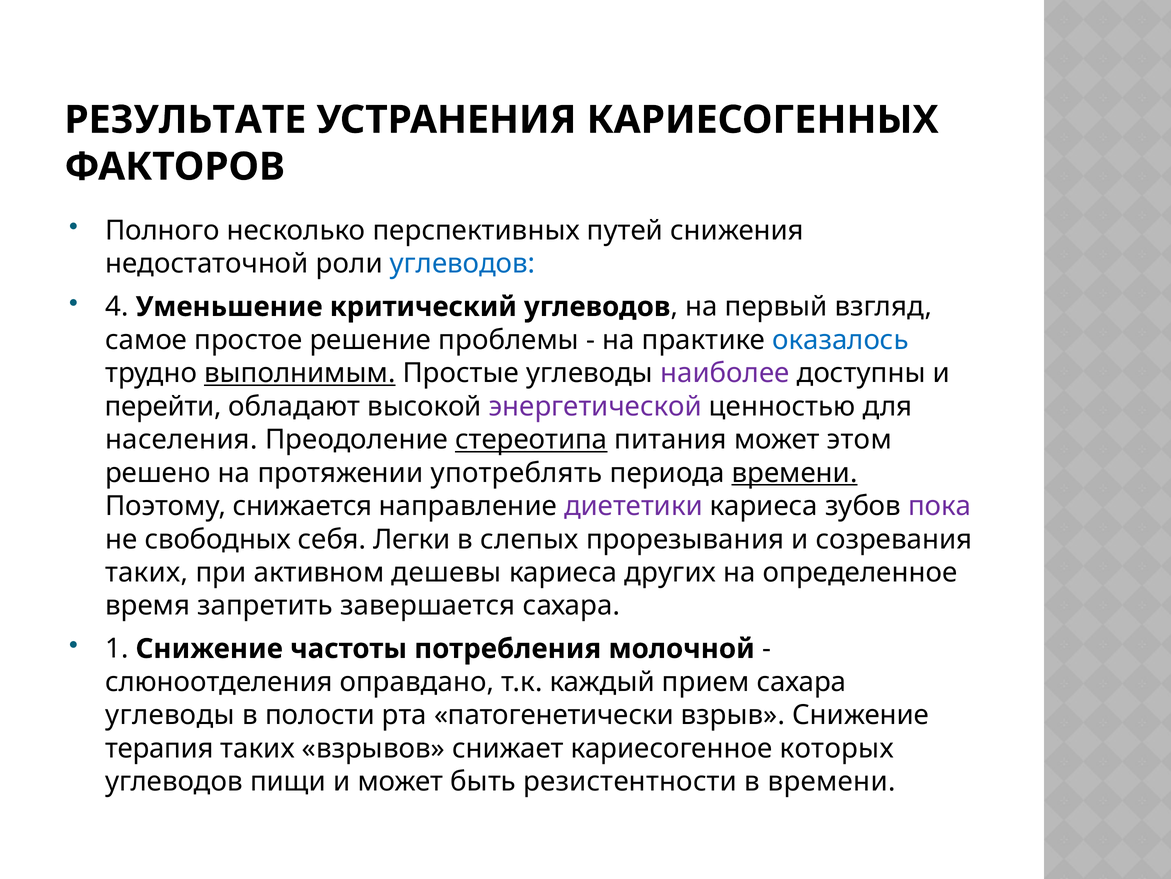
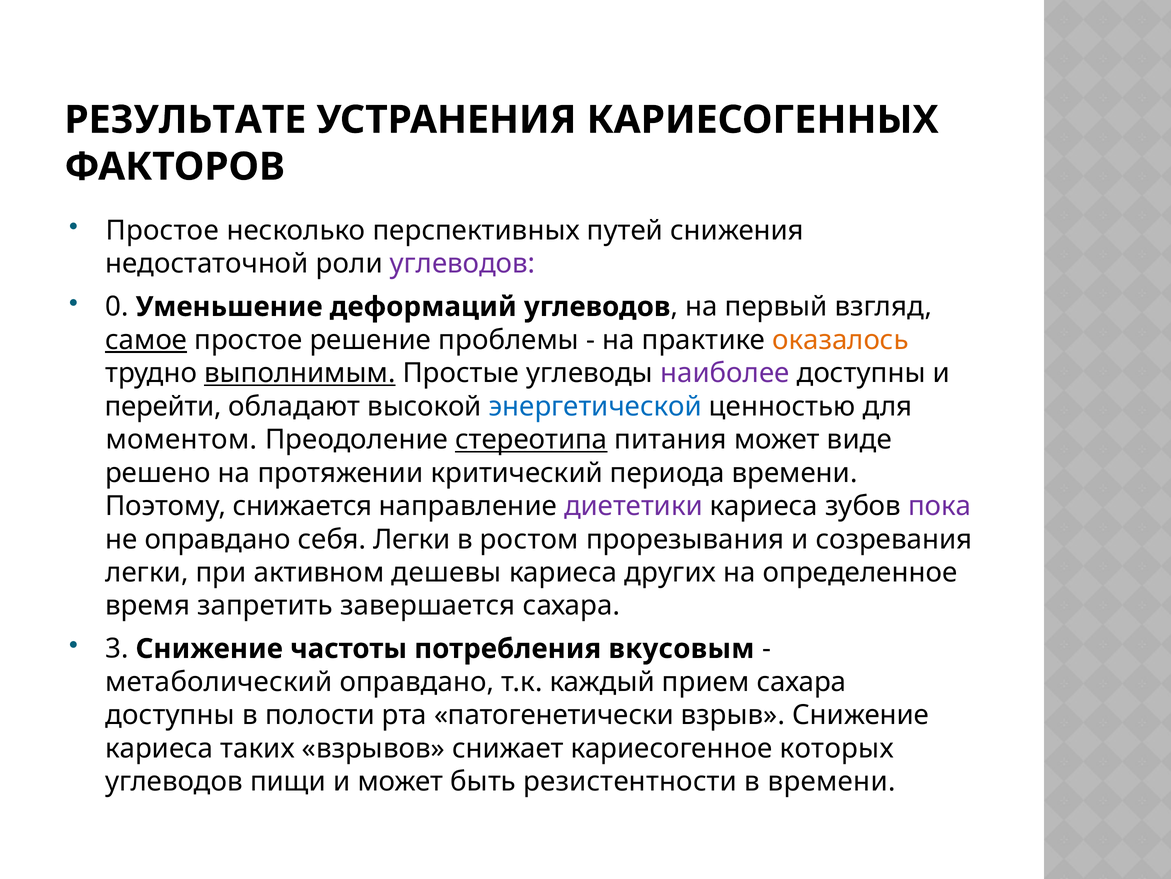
Полного: Полного -> Простое (162, 230)
углеводов colour: blue -> purple (462, 264)
4: 4 -> 0 (117, 307)
критический: критический -> деформаций (423, 307)
самое underline: none -> present (146, 340)
оказалось colour: blue -> orange (840, 340)
энергетической colour: purple -> blue (595, 406)
населения: населения -> моментом (181, 439)
этом: этом -> виде (859, 439)
употреблять: употреблять -> критический (517, 473)
времени underline: present -> none (795, 473)
не свободных: свободных -> оправдано (218, 539)
слепых: слепых -> ростом (529, 539)
таких: таких -> легки (147, 572)
1: 1 -> 3 (117, 648)
молочной: молочной -> вкусовым (681, 648)
слюноотделения: слюноотделения -> метаболический (219, 681)
углеводы: углеводы -> доступны (170, 715)
терапия: терапия -> кариеса (159, 748)
